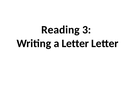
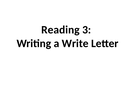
a Letter: Letter -> Write (75, 43)
